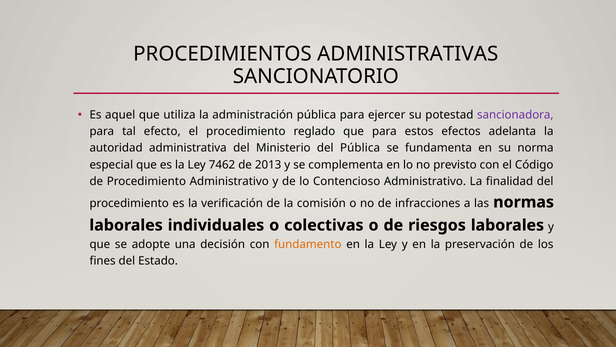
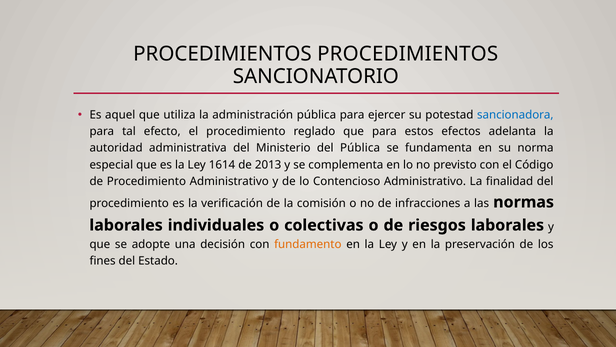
PROCEDIMIENTOS ADMINISTRATIVAS: ADMINISTRATIVAS -> PROCEDIMIENTOS (408, 54)
sancionadora colour: purple -> blue (515, 115)
7462: 7462 -> 1614 (222, 165)
